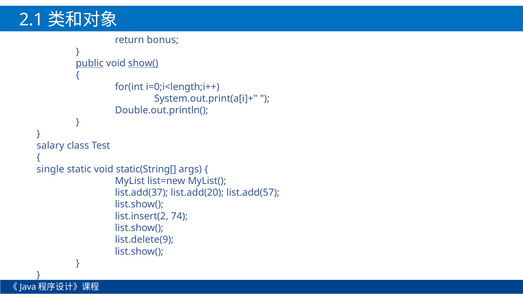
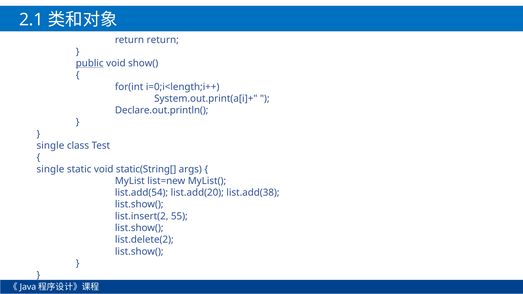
return bonus: bonus -> return (163, 40)
show( underline: present -> none (143, 63)
Double.out.println(: Double.out.println( -> Declare.out.println( (162, 110)
salary: salary -> single (50, 146)
list.add(37: list.add(37 -> list.add(54 (142, 193)
list.add(57: list.add(57 -> list.add(38 (253, 193)
74: 74 -> 55 (179, 216)
list.delete(9: list.delete(9 -> list.delete(2 (144, 240)
